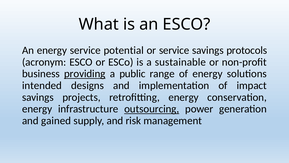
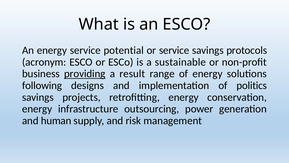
public: public -> result (132, 74)
intended: intended -> following (42, 85)
impact: impact -> politics (252, 85)
outsourcing underline: present -> none (152, 109)
gained: gained -> human (56, 120)
